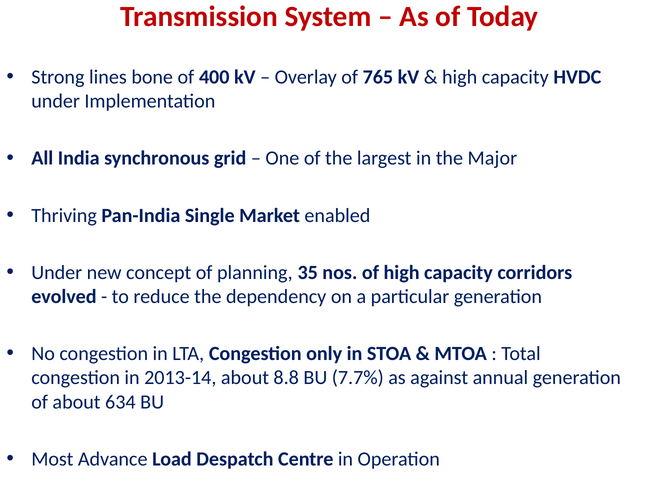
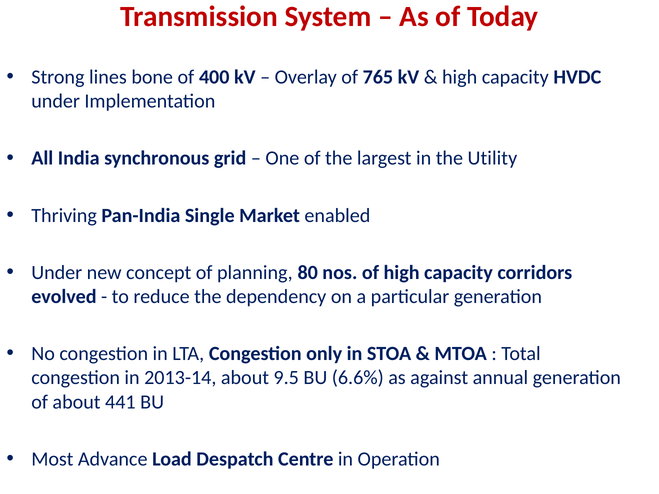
Major: Major -> Utility (492, 158)
35: 35 -> 80 (308, 273)
8.8: 8.8 -> 9.5 (286, 378)
7.7%: 7.7% -> 6.6% (358, 378)
634: 634 -> 441 (120, 402)
